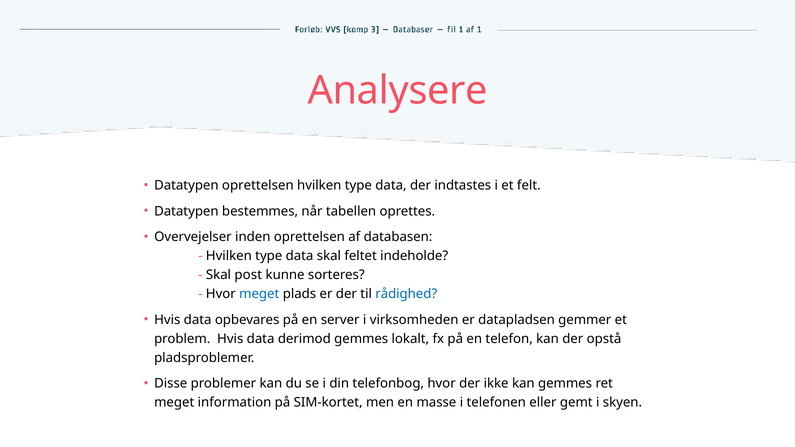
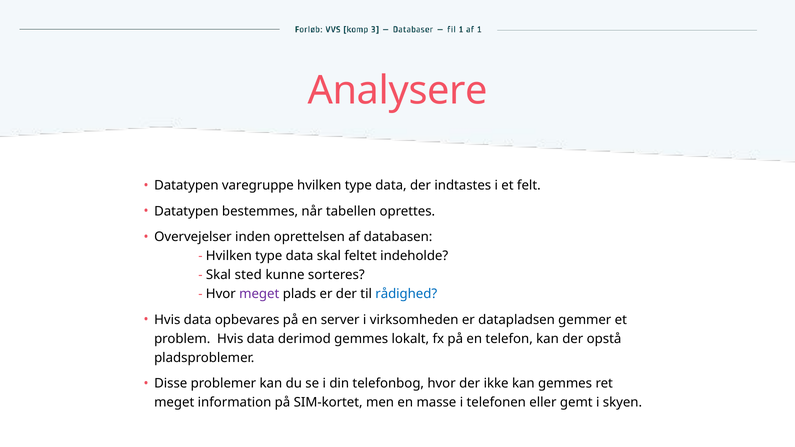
Datatypen oprettelsen: oprettelsen -> varegruppe (258, 186)
post: post -> sted (248, 275)
meget colour: blue -> purple (259, 294)
